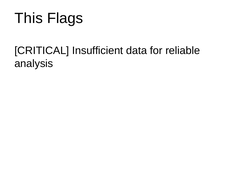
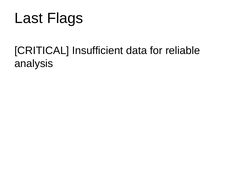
This: This -> Last (29, 18)
